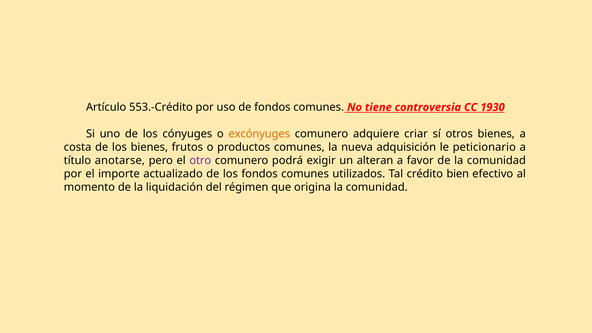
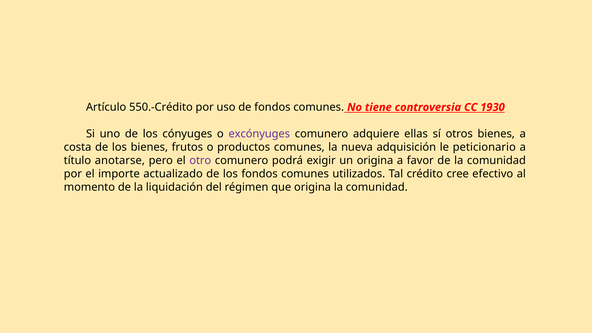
553.-Crédito: 553.-Crédito -> 550.-Crédito (161, 107)
excónyuges colour: orange -> purple (259, 134)
criar: criar -> ellas (416, 134)
un alteran: alteran -> origina (375, 161)
bien: bien -> cree (458, 174)
